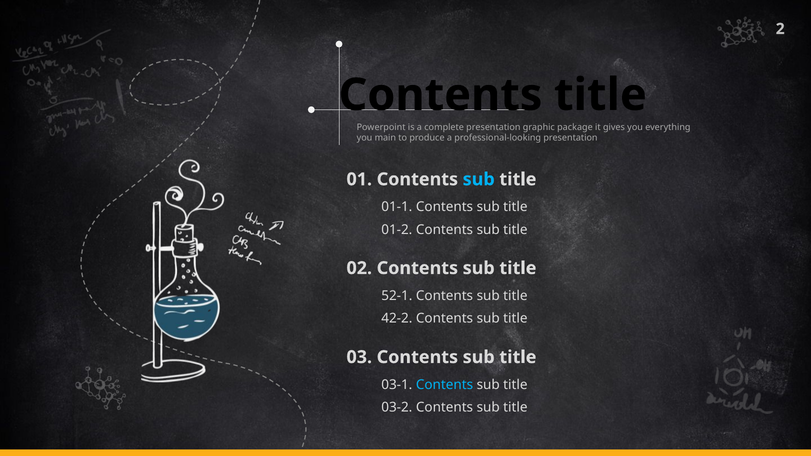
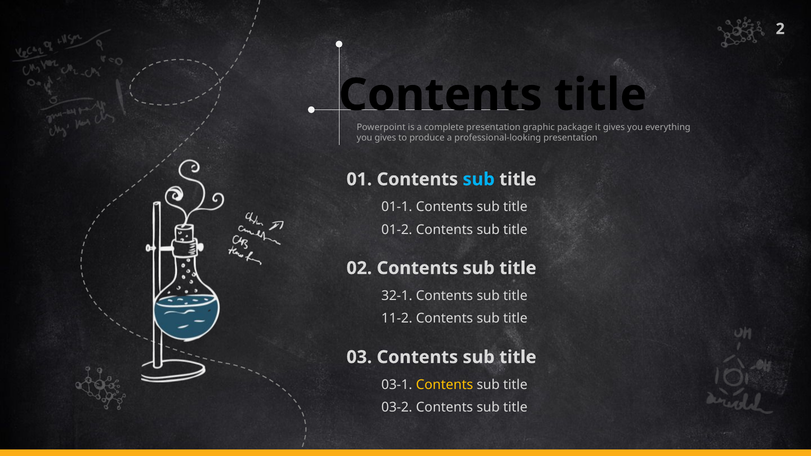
you main: main -> gives (385, 138)
52-1: 52-1 -> 32-1 (397, 296)
42-2: 42-2 -> 11-2 (397, 319)
Contents colour: light blue -> yellow (445, 385)
